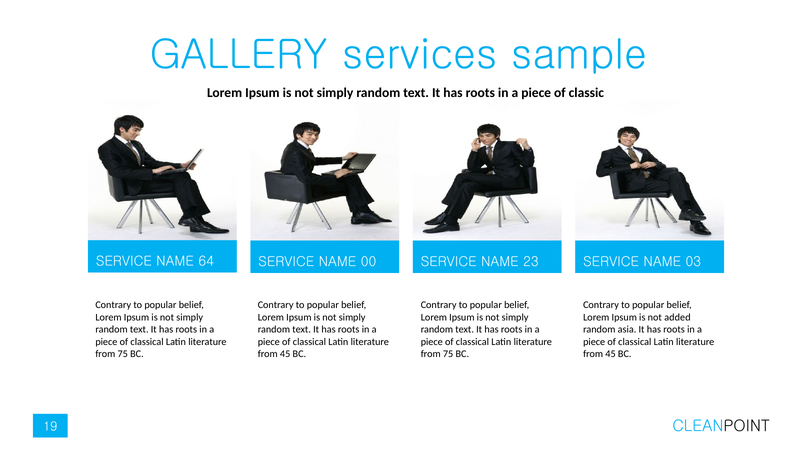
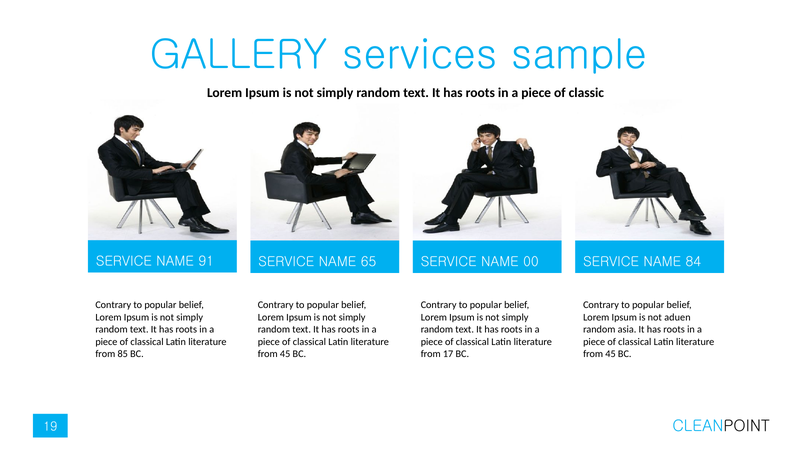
64: 64 -> 91 (206, 261)
00: 00 -> 65 (369, 262)
23: 23 -> 00 (531, 262)
03: 03 -> 84 (693, 262)
added: added -> aduen (677, 317)
75: 75 -> 85 (123, 354)
75: 75 -> 17 (448, 354)
